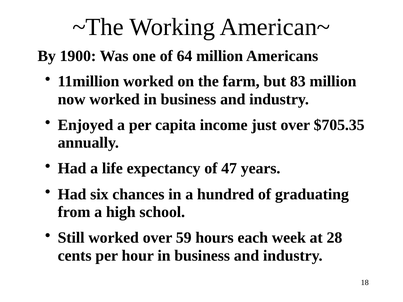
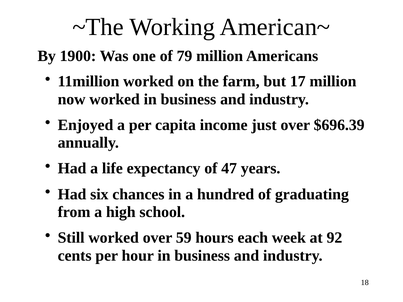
64: 64 -> 79 (185, 56)
83: 83 -> 17 (298, 81)
$705.35: $705.35 -> $696.39 (339, 125)
28: 28 -> 92 (334, 238)
